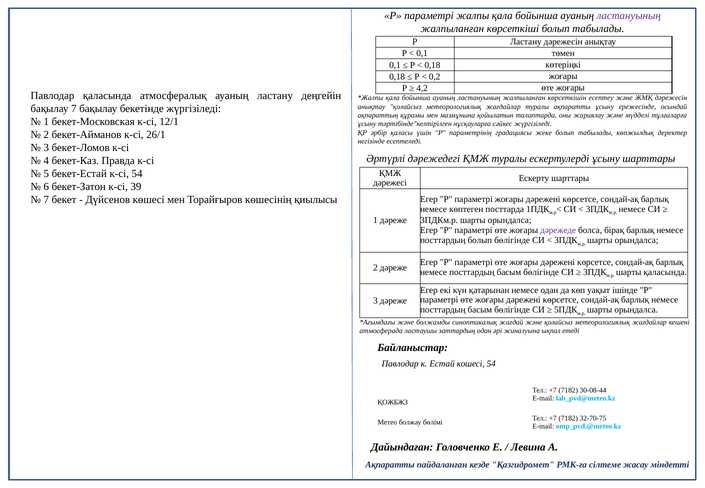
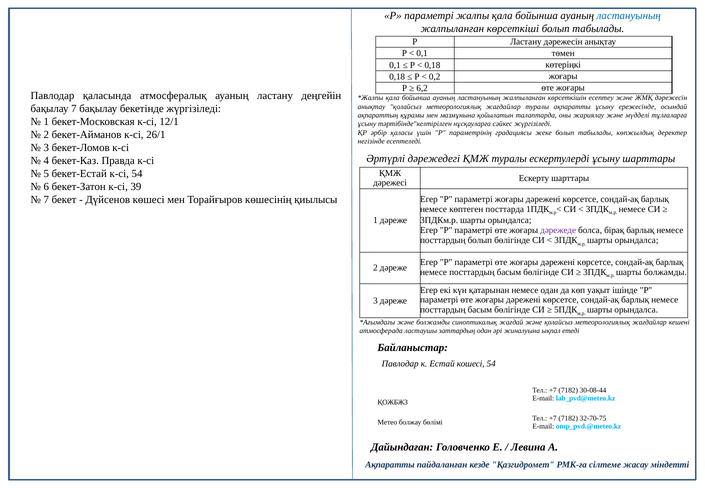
ластануының colour: purple -> blue (629, 16)
4,2: 4,2 -> 6,2 (422, 88)
шарты қаласында: қаласында -> болжамды (665, 272)
